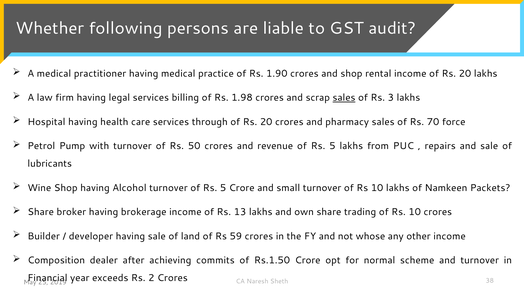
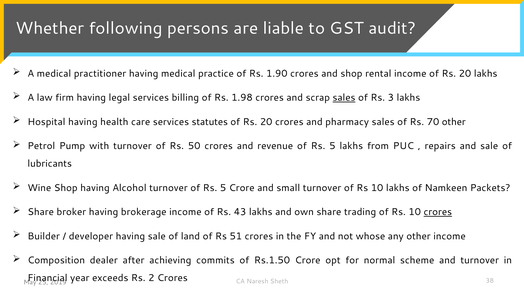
through: through -> statutes (210, 122)
70 force: force -> other (454, 122)
13: 13 -> 43 (240, 213)
crores underline: none -> present (438, 213)
59: 59 -> 51 (236, 237)
